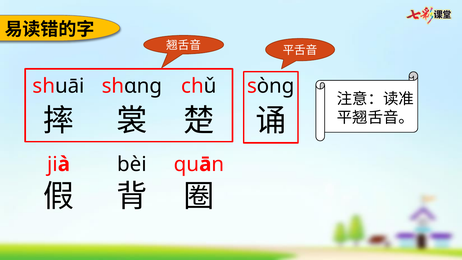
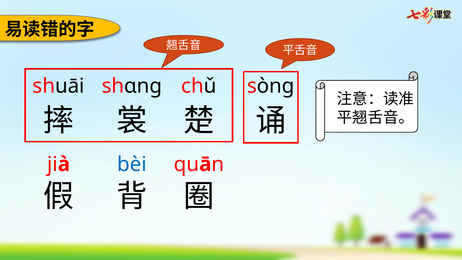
bèi colour: black -> blue (132, 164)
